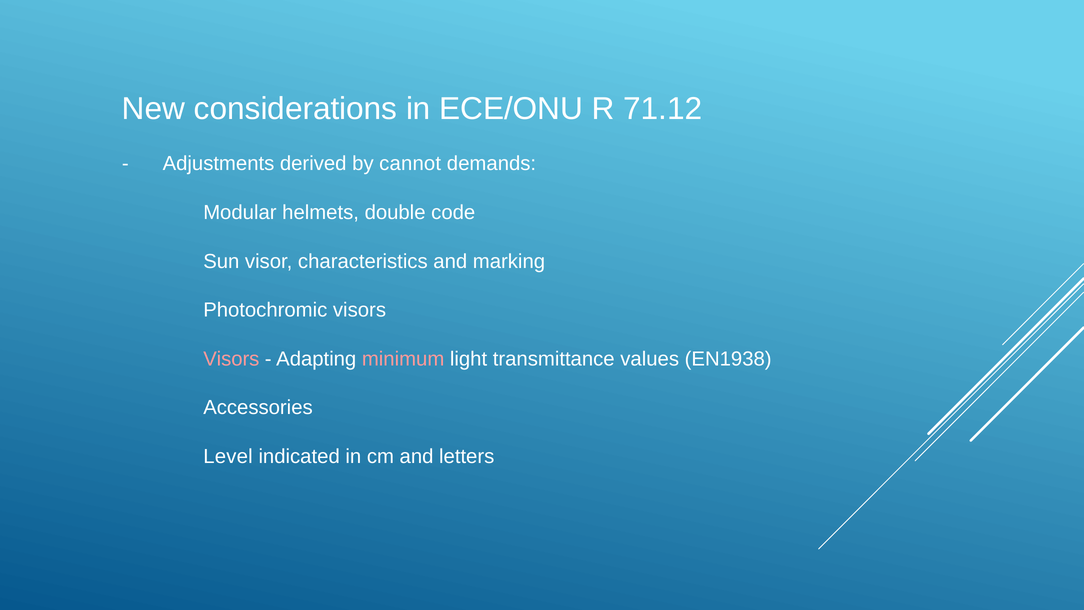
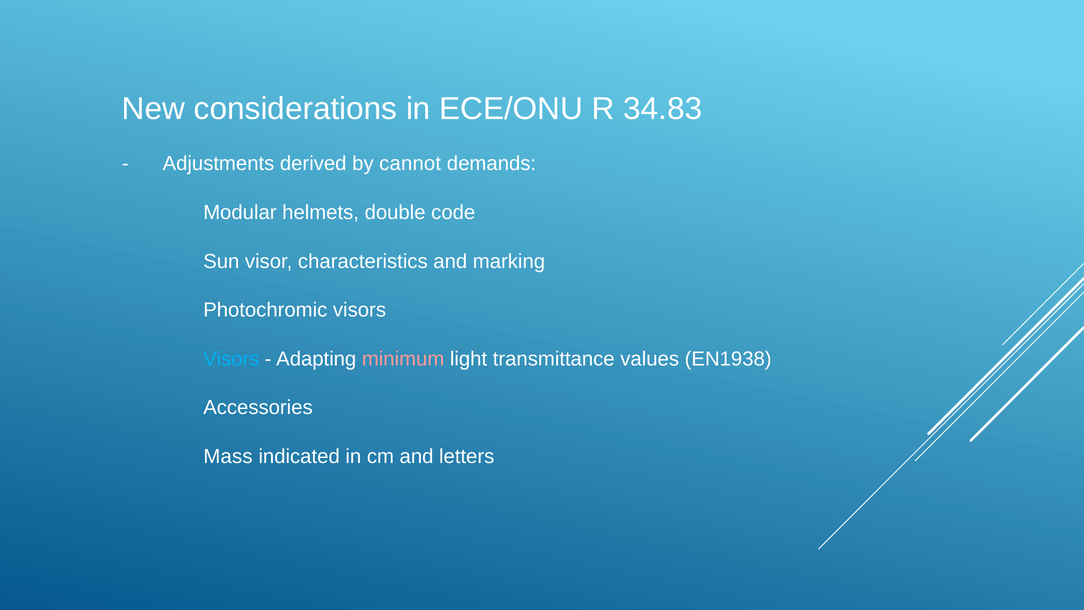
71.12: 71.12 -> 34.83 (663, 109)
Visors colour: pink -> light blue (231, 359)
Level: Level -> Mass (228, 456)
